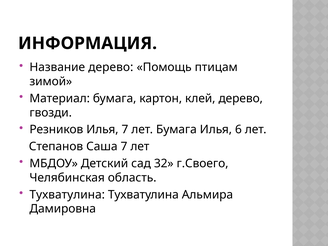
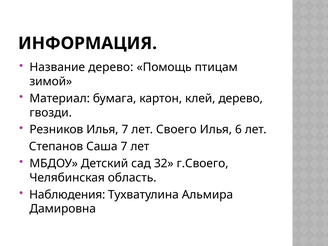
лет Бумага: Бумага -> Своего (176, 130)
Тухватулина: Тухватулина -> Наблюдения (67, 195)
